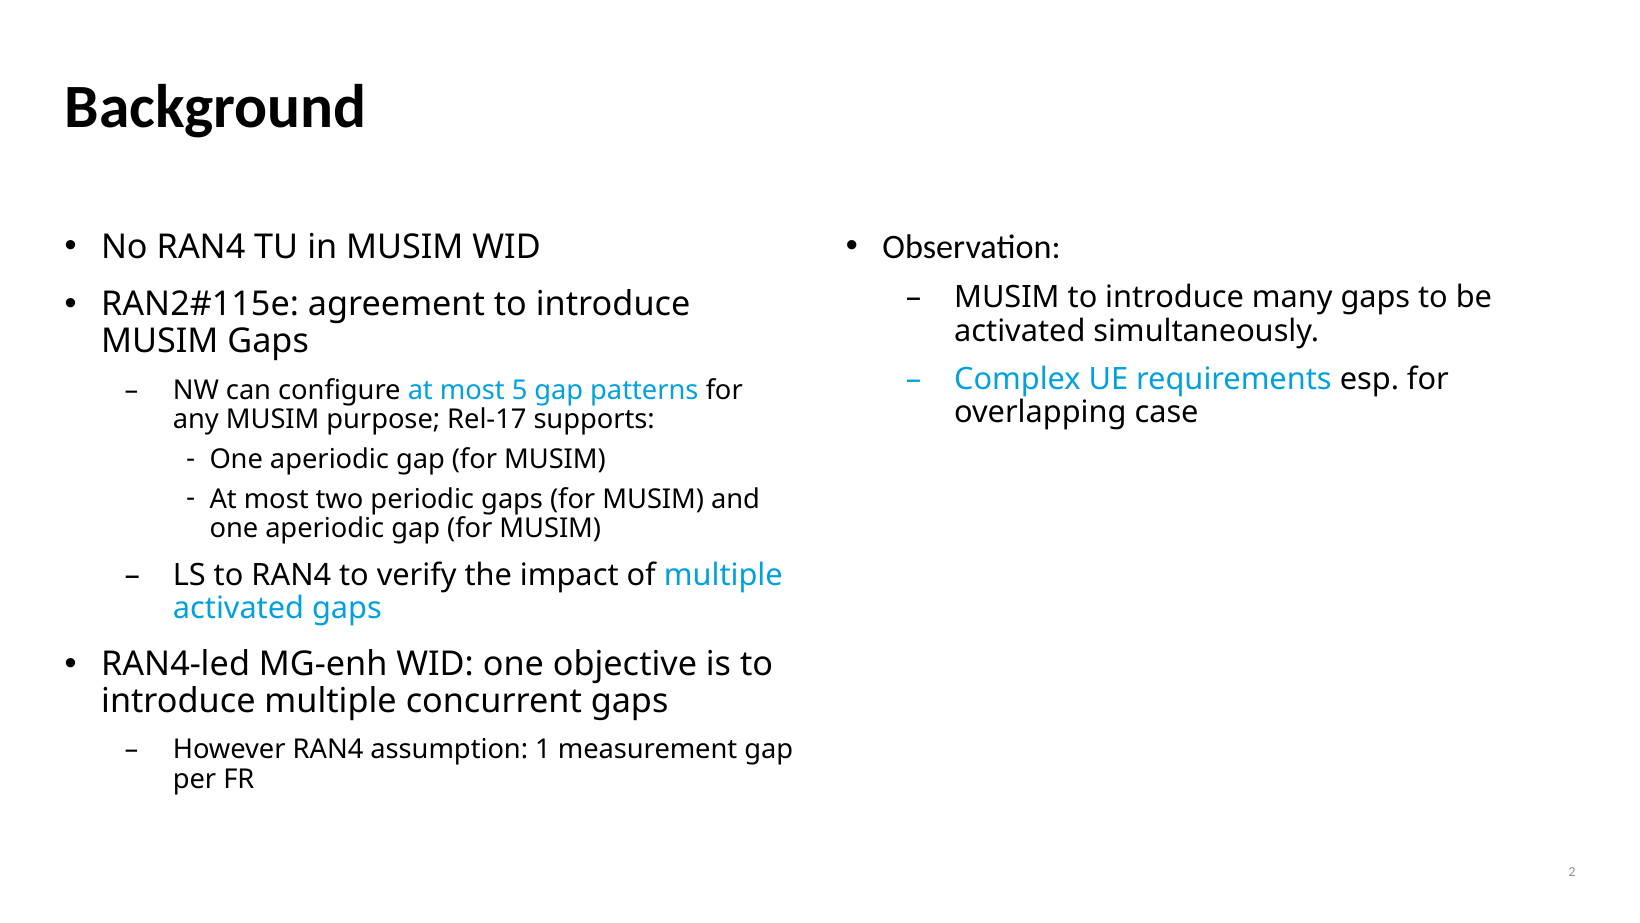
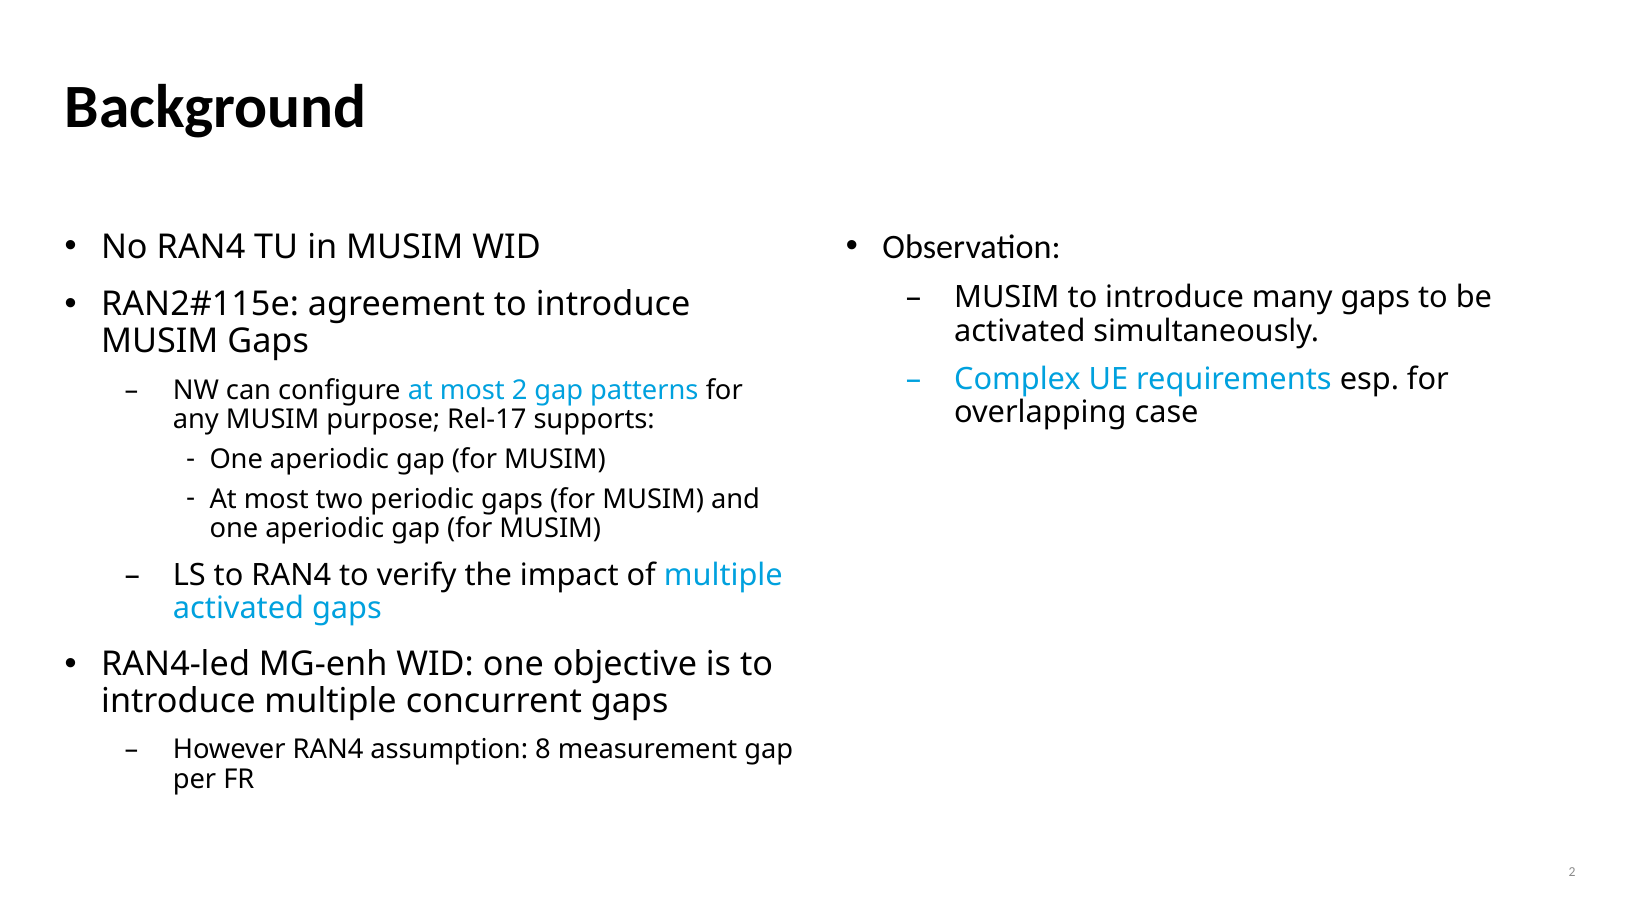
most 5: 5 -> 2 (520, 390)
1: 1 -> 8 (543, 749)
